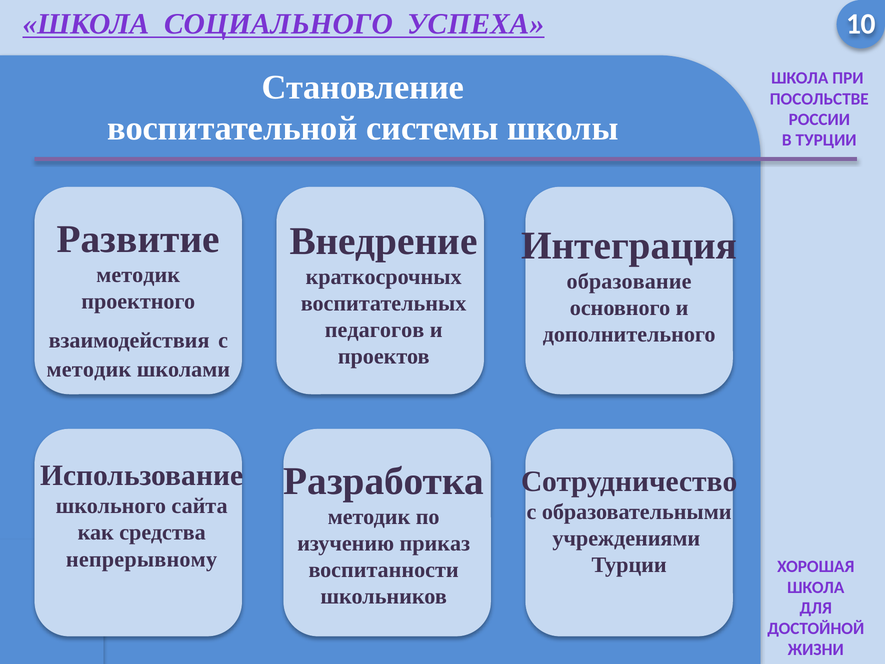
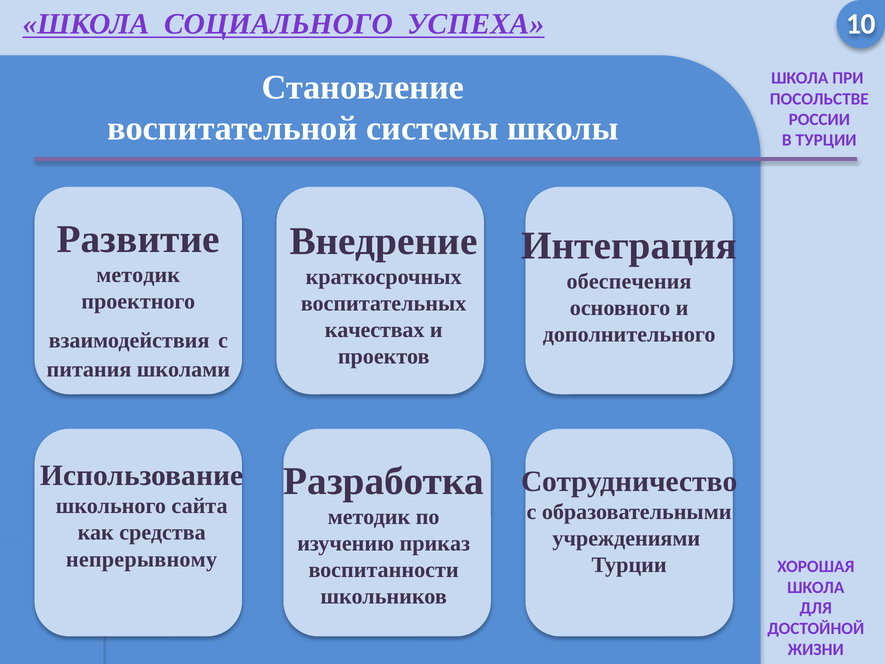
образование: образование -> обеспечения (629, 281)
педагогов: педагогов -> качествах (375, 330)
методик: методик -> питания (89, 369)
